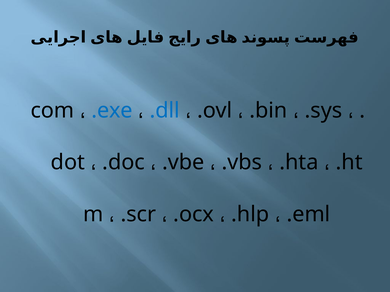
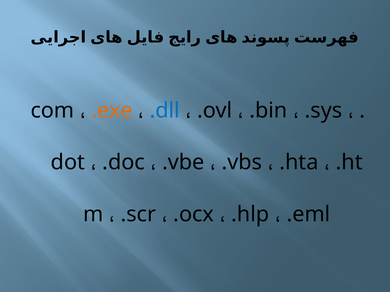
.exe colour: blue -> orange (112, 111)
